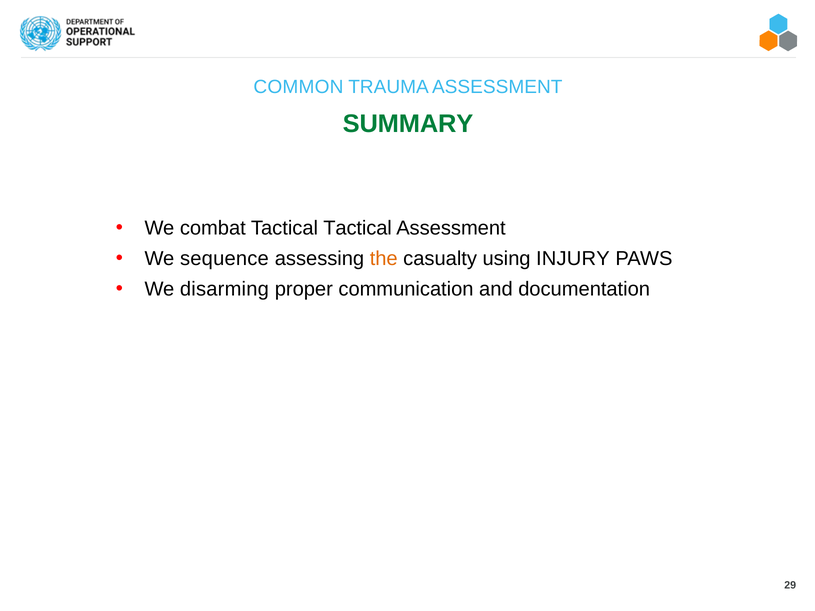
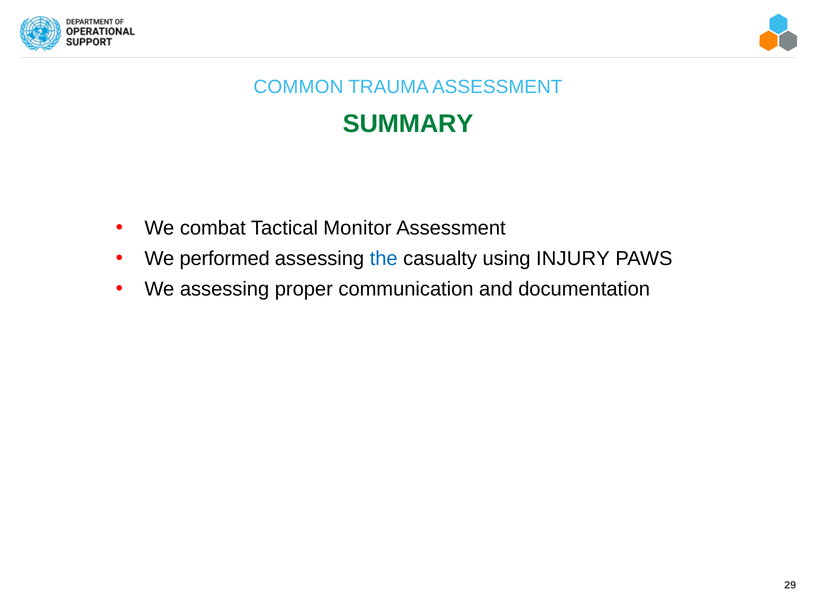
Tactical Tactical: Tactical -> Monitor (357, 228)
sequence: sequence -> performed (225, 259)
the colour: orange -> blue (384, 259)
We disarming: disarming -> assessing (225, 289)
